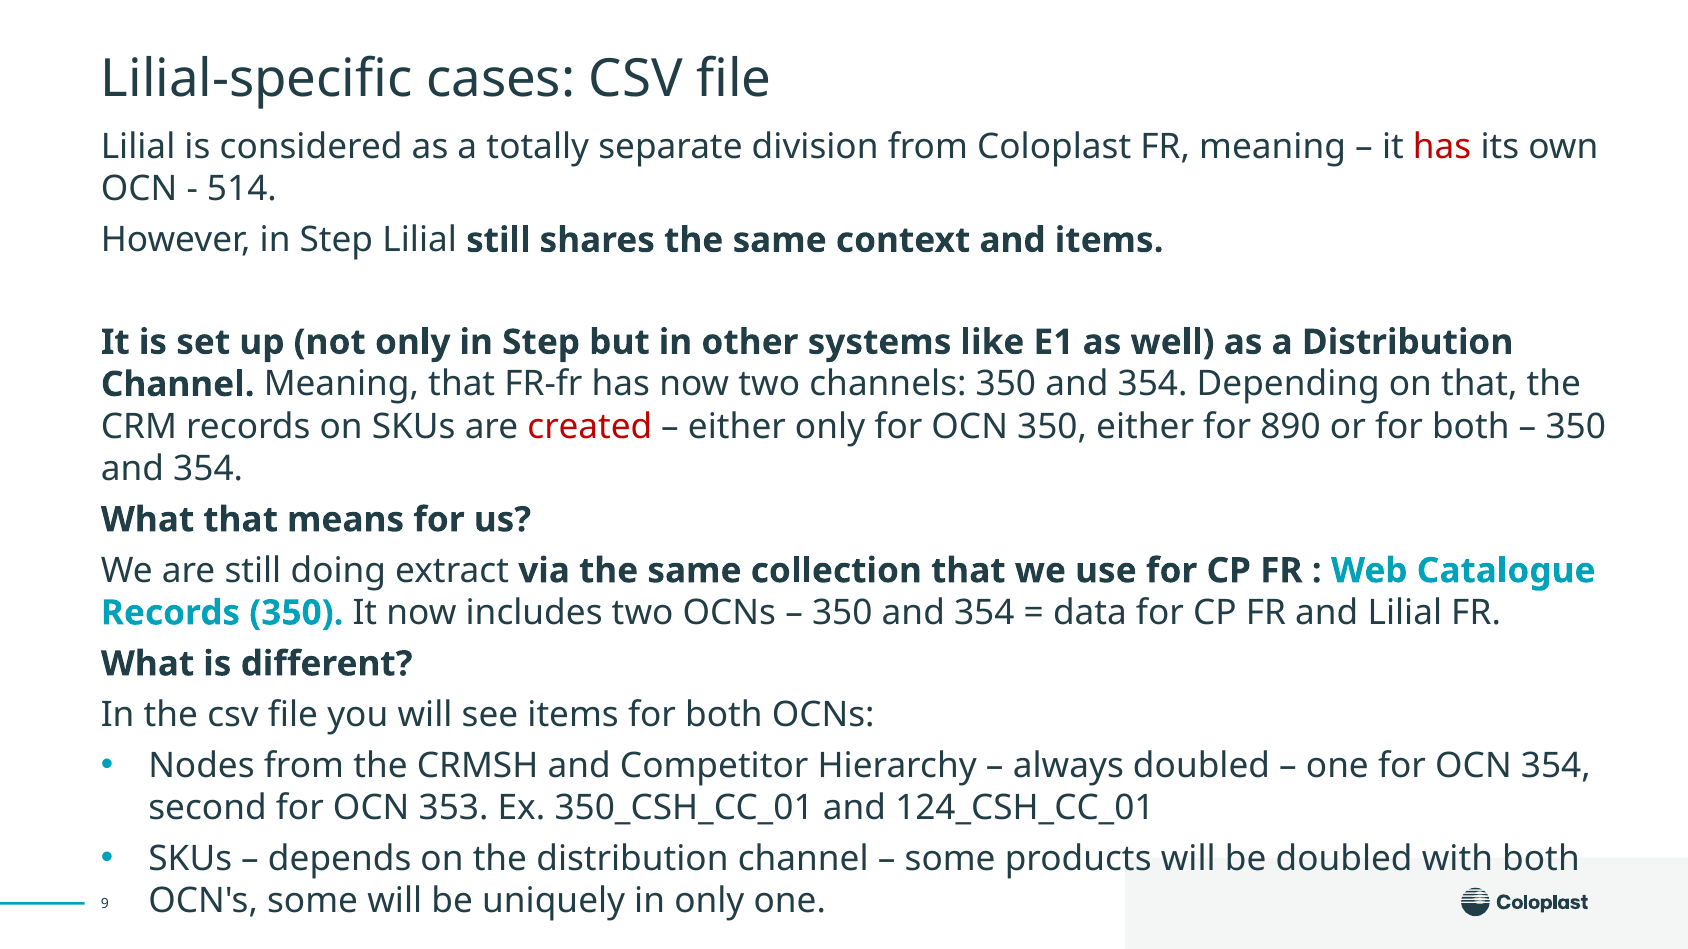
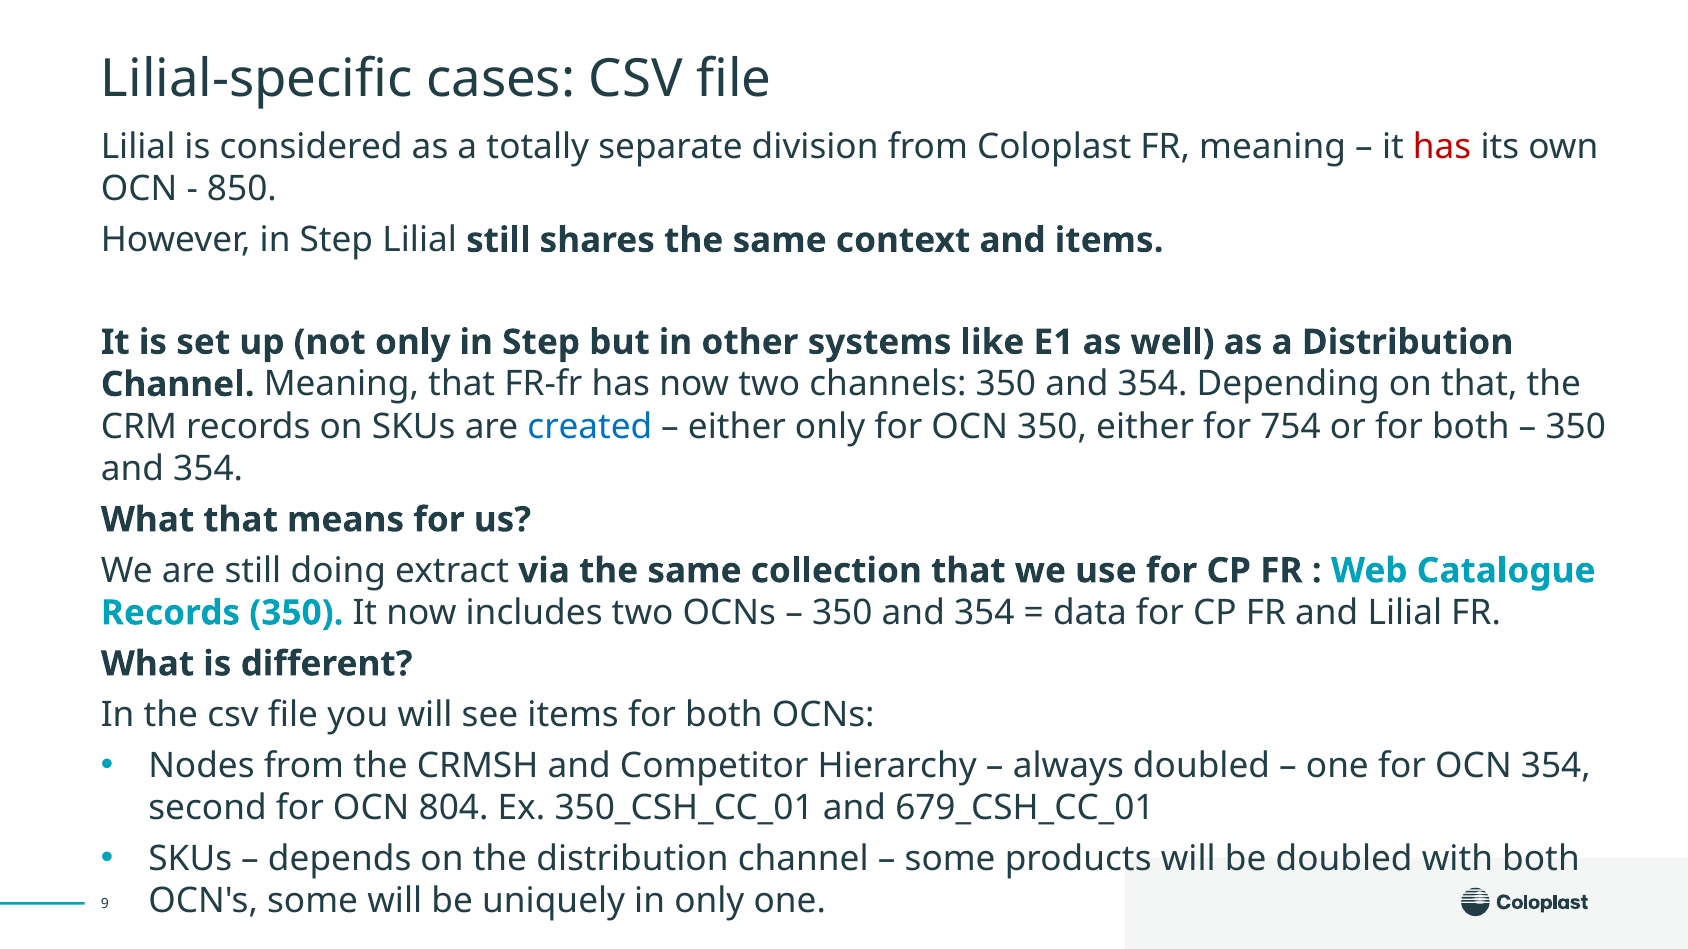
514: 514 -> 850 (242, 189)
created colour: red -> blue (590, 427)
890: 890 -> 754 (1291, 427)
353: 353 -> 804 (454, 808)
124_CSH_CC_01: 124_CSH_CC_01 -> 679_CSH_CC_01 (1025, 808)
